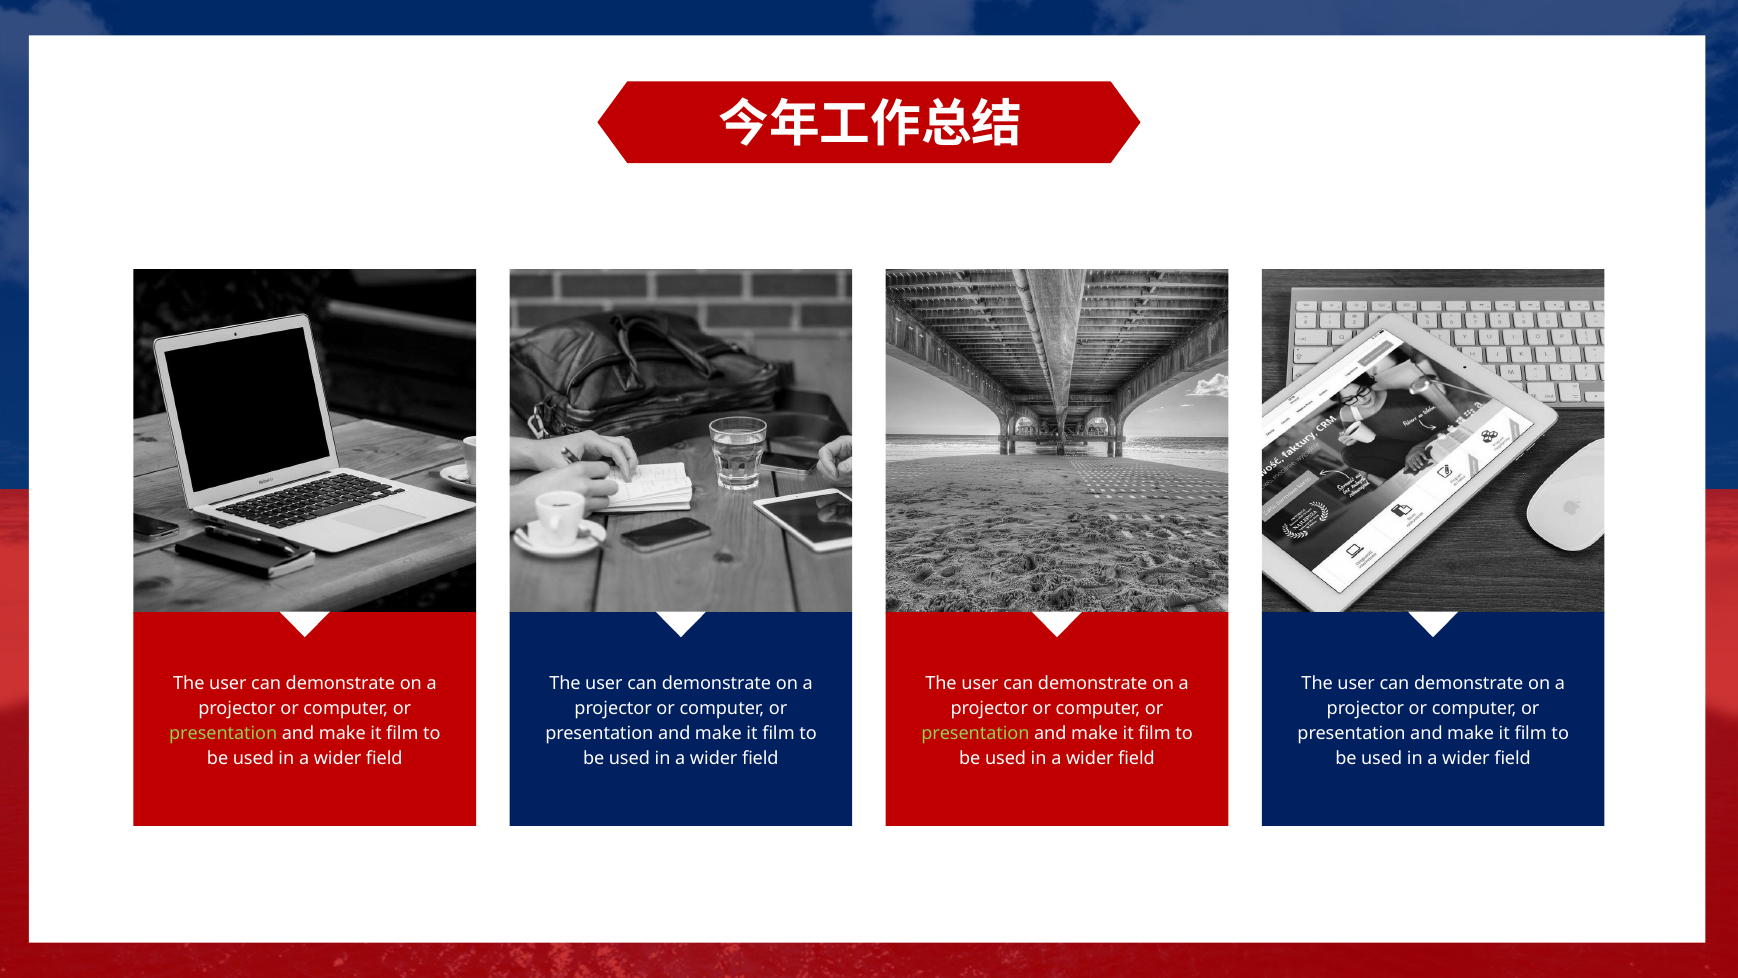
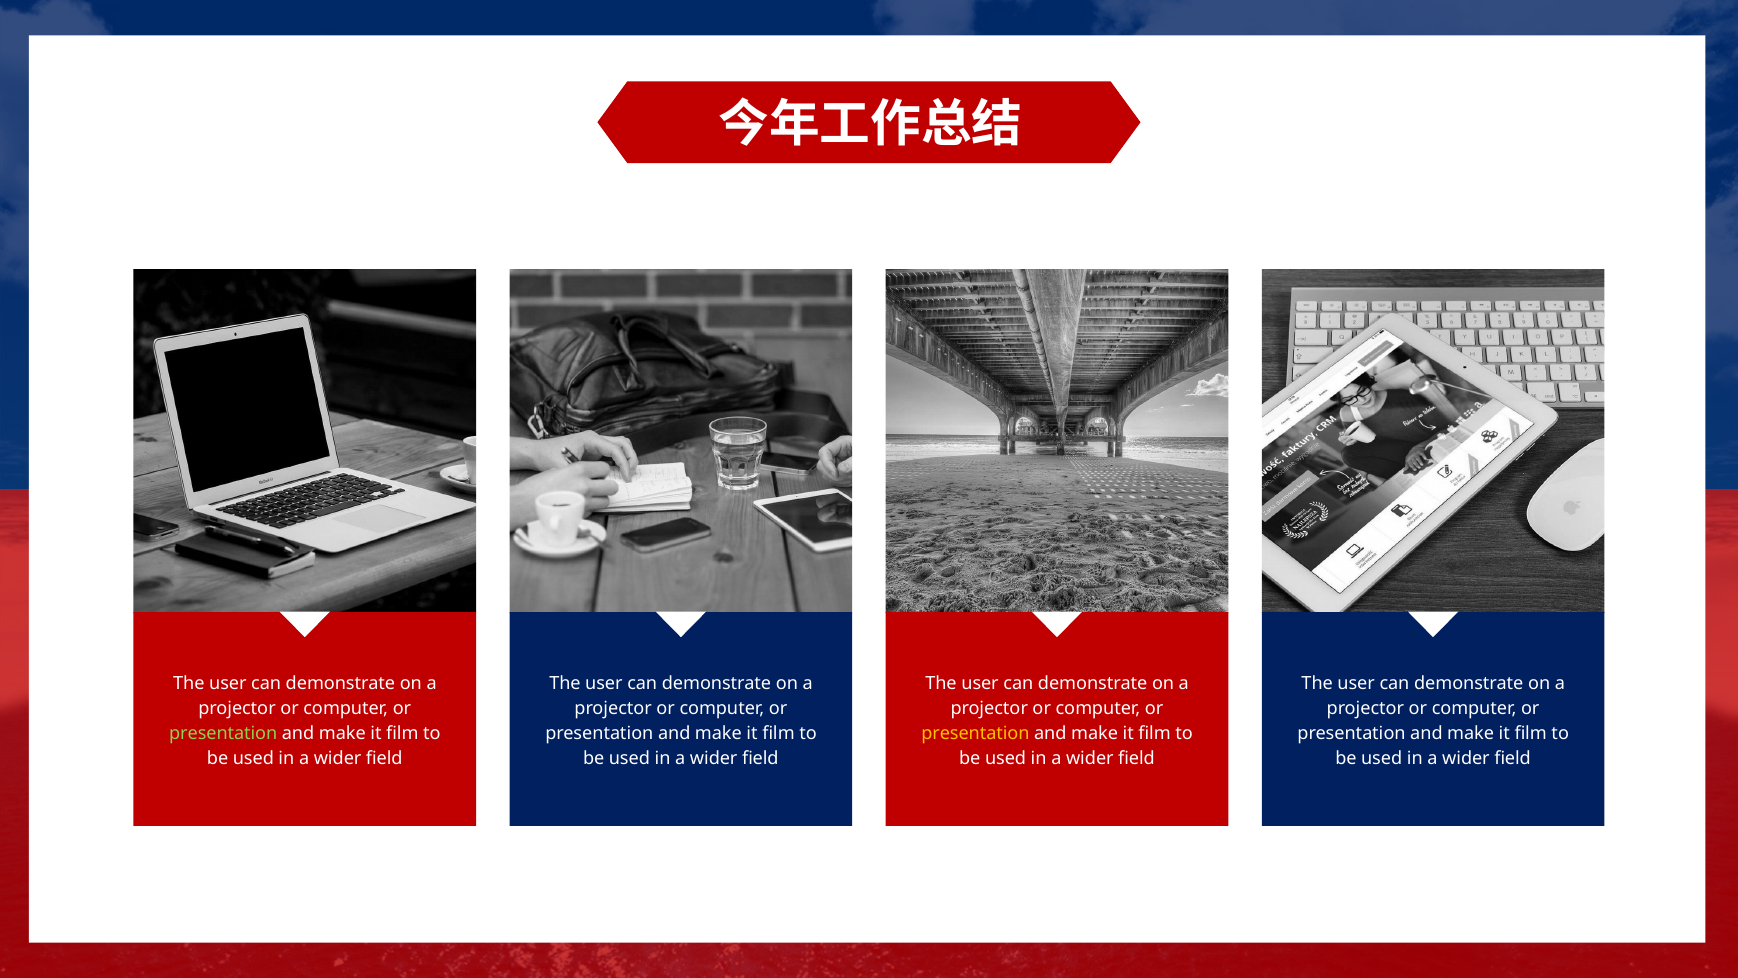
presentation colour: light green -> yellow (975, 733)
